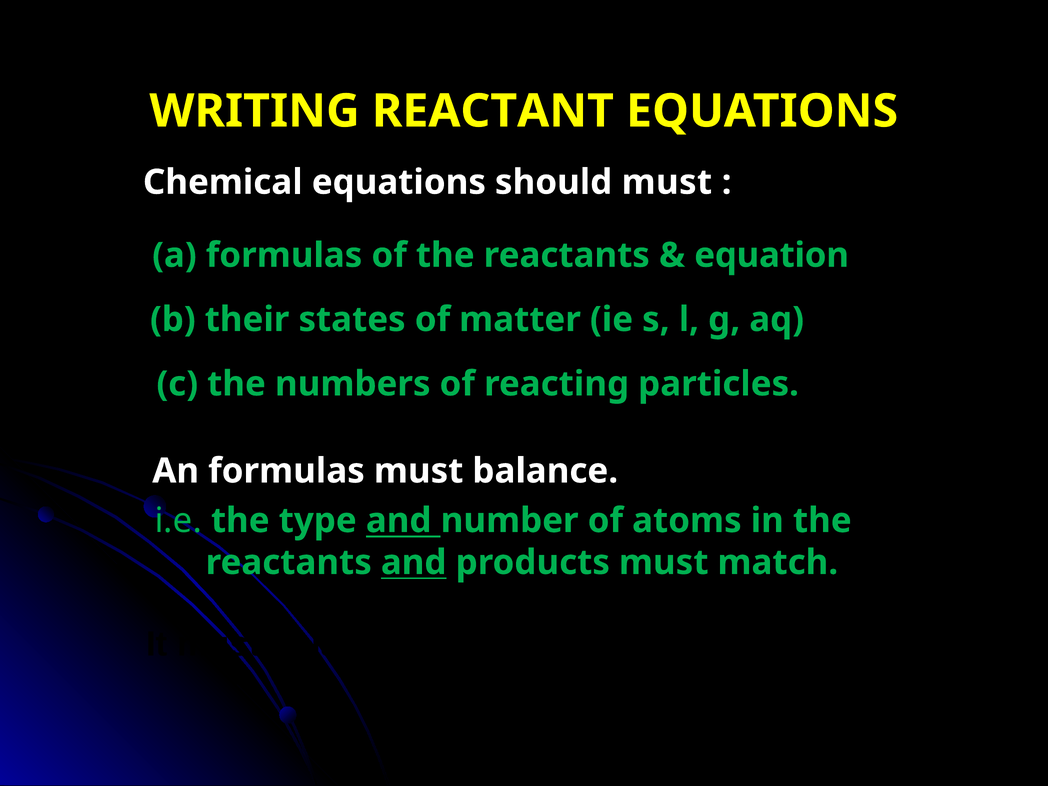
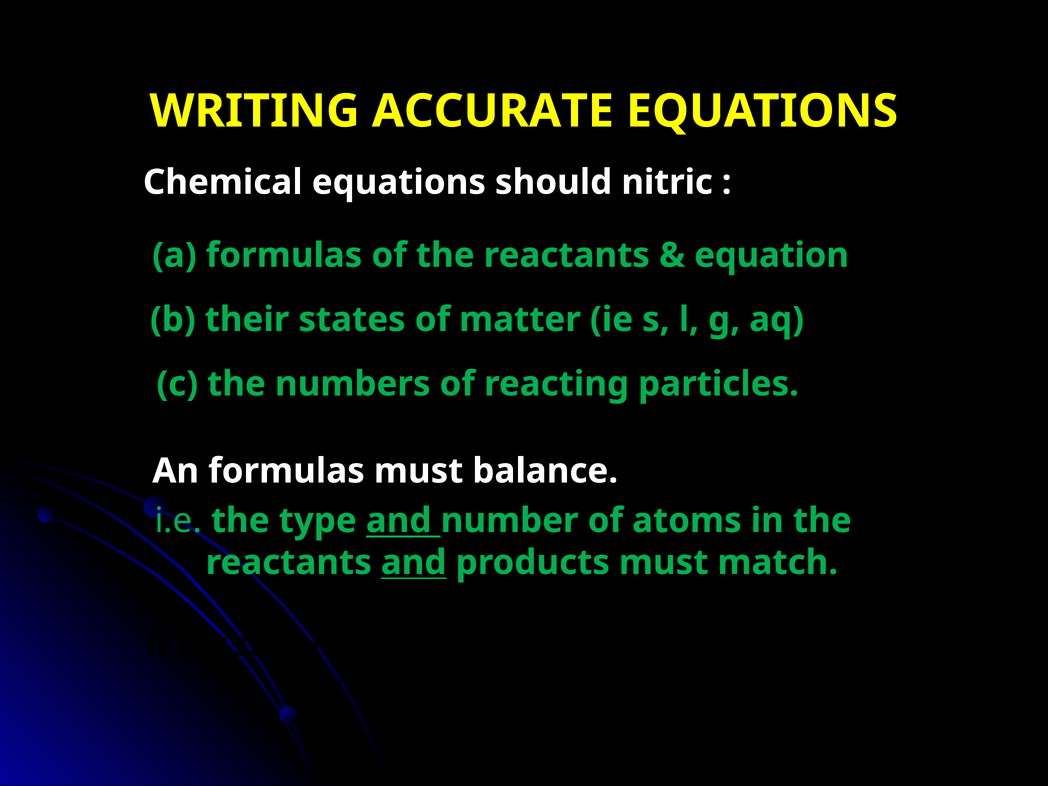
REACTANT: REACTANT -> ACCURATE (493, 111)
should must: must -> nitric (667, 182)
